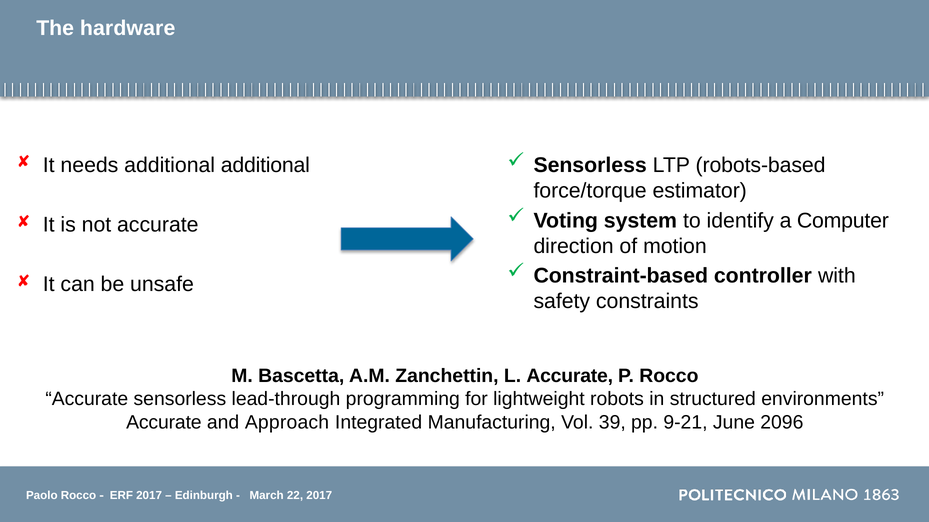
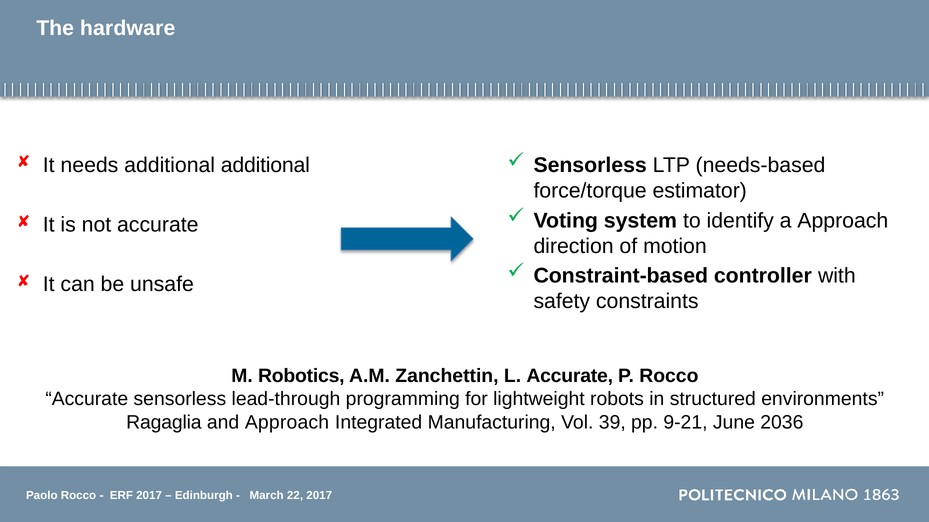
robots-based: robots-based -> needs-based (760, 166)
a Computer: Computer -> Approach (843, 221)
Bascetta: Bascetta -> Robotics (301, 376)
Accurate: Accurate -> Ragaglia (164, 423)
2096: 2096 -> 2036 (782, 423)
